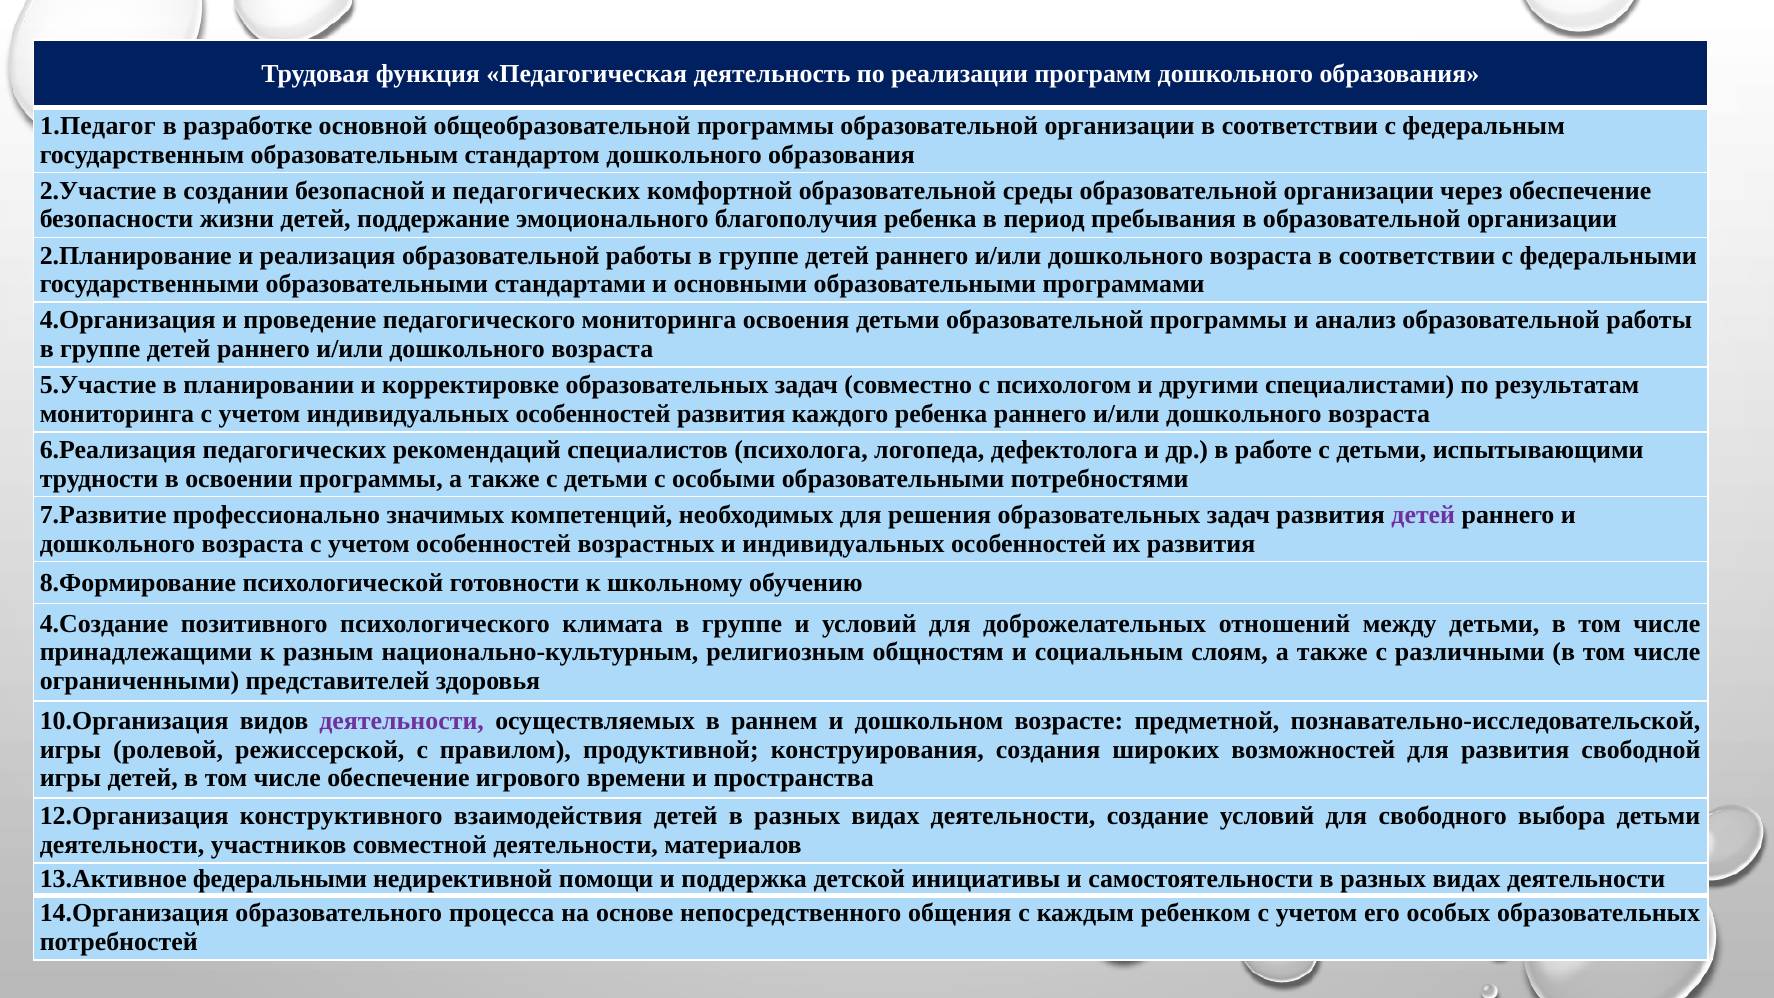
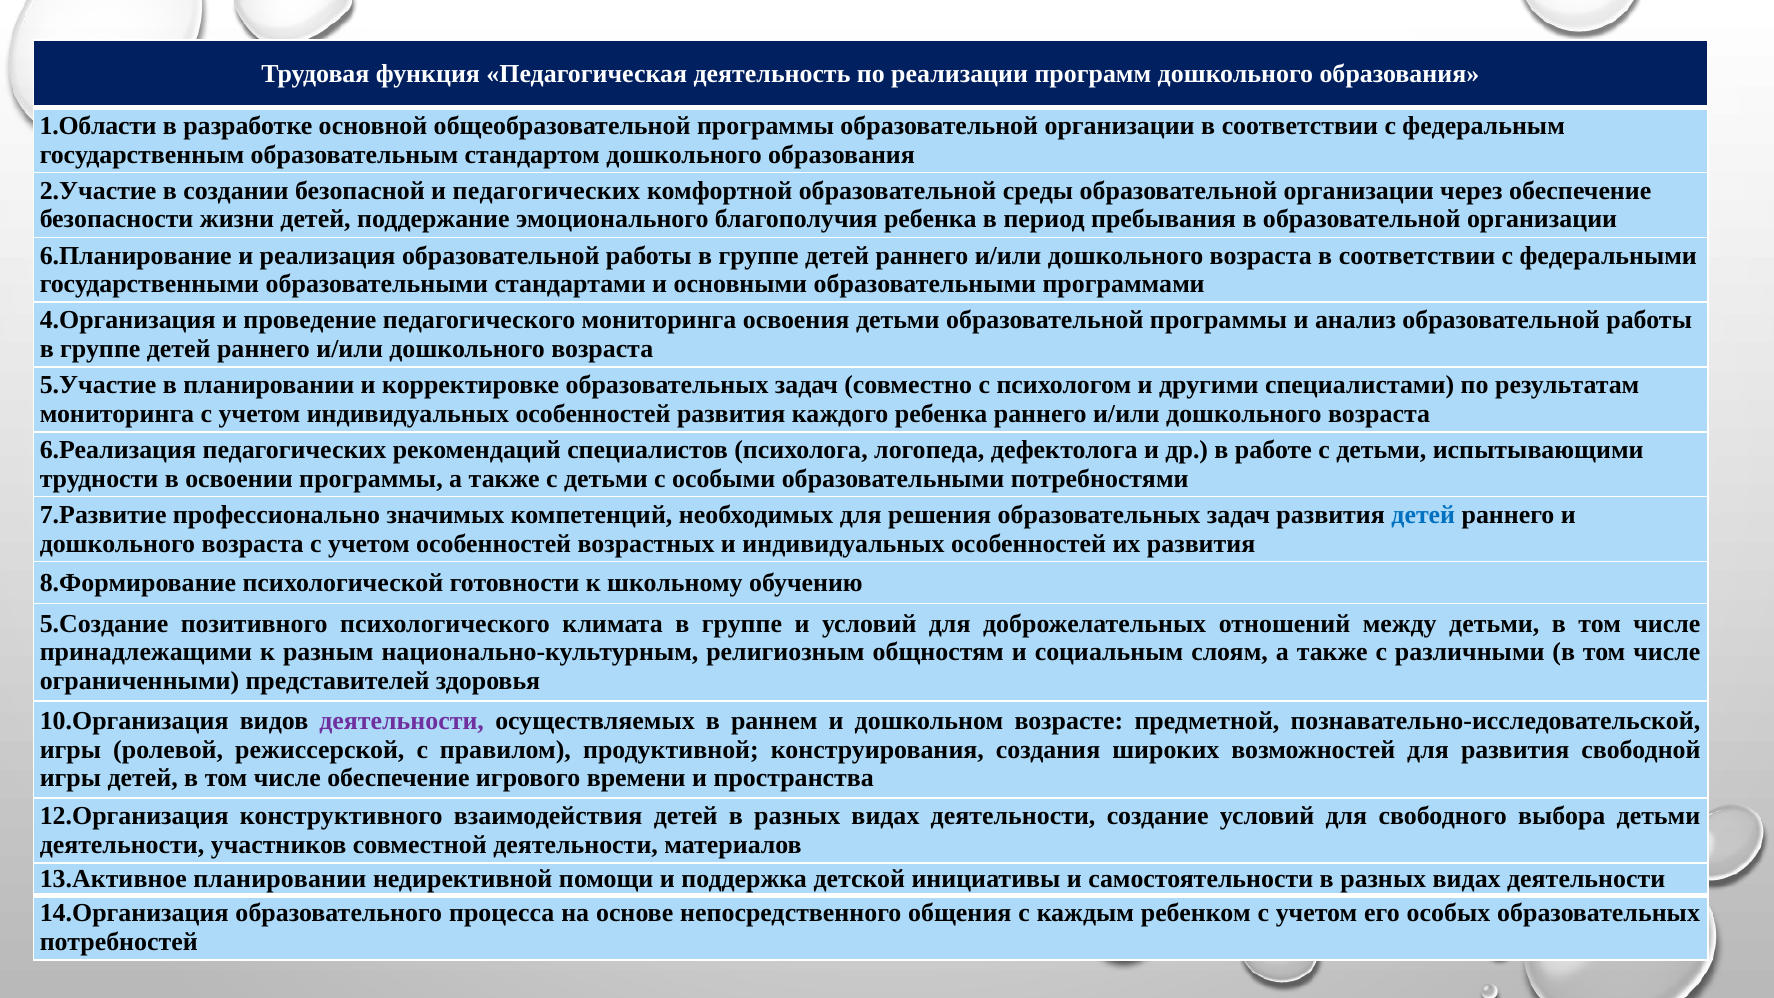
1.Педагог: 1.Педагог -> 1.Области (98, 126)
2.Планирование: 2.Планирование -> 6.Планирование (136, 256)
детей colour: purple -> blue (1423, 515)
4.Создание: 4.Создание -> 5.Создание (104, 624)
13.Активное федеральными: федеральными -> планировании (280, 879)
